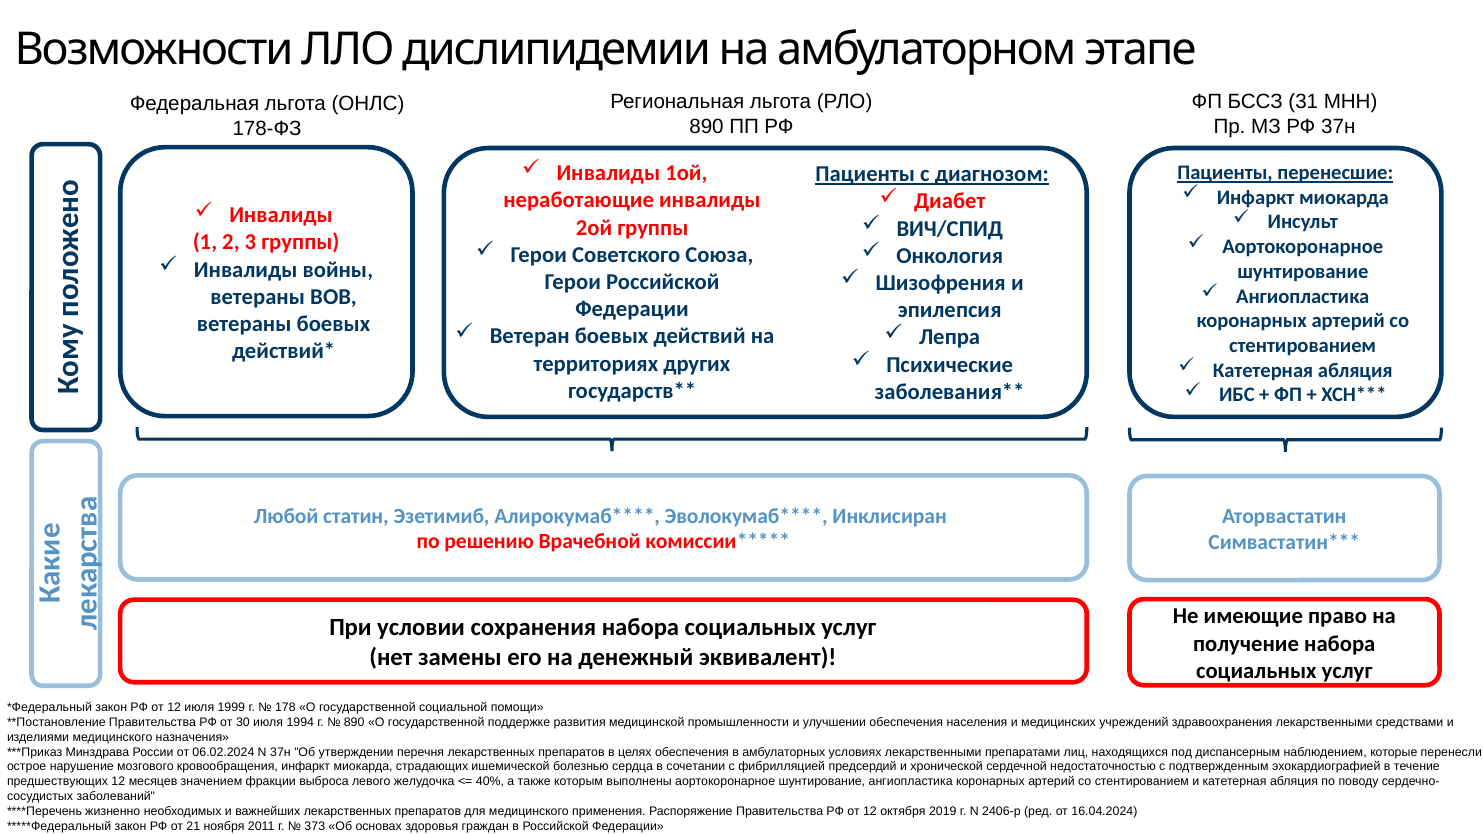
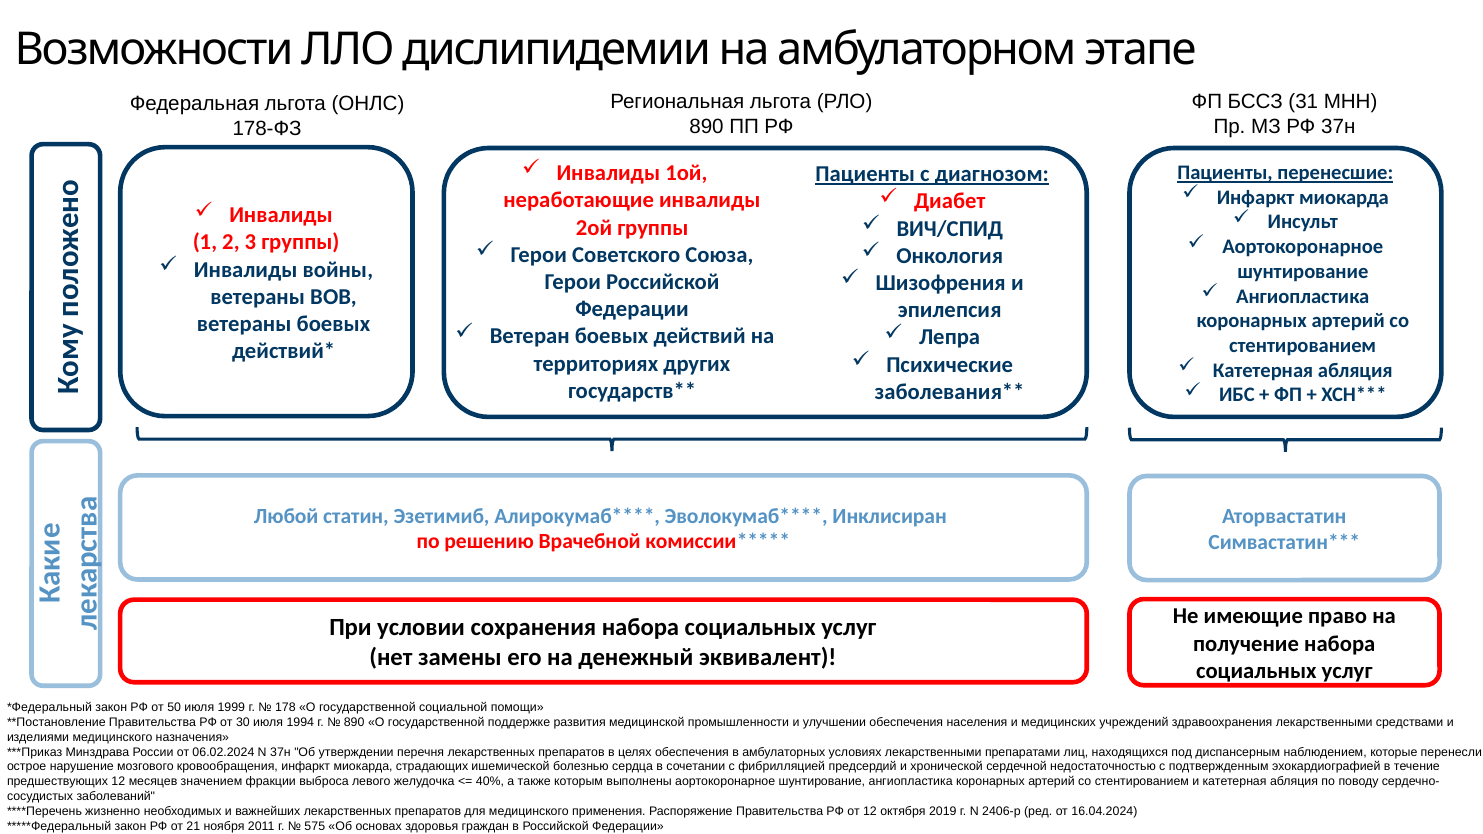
закон РФ от 12: 12 -> 50 (174, 708)
373: 373 -> 575 (315, 826)
